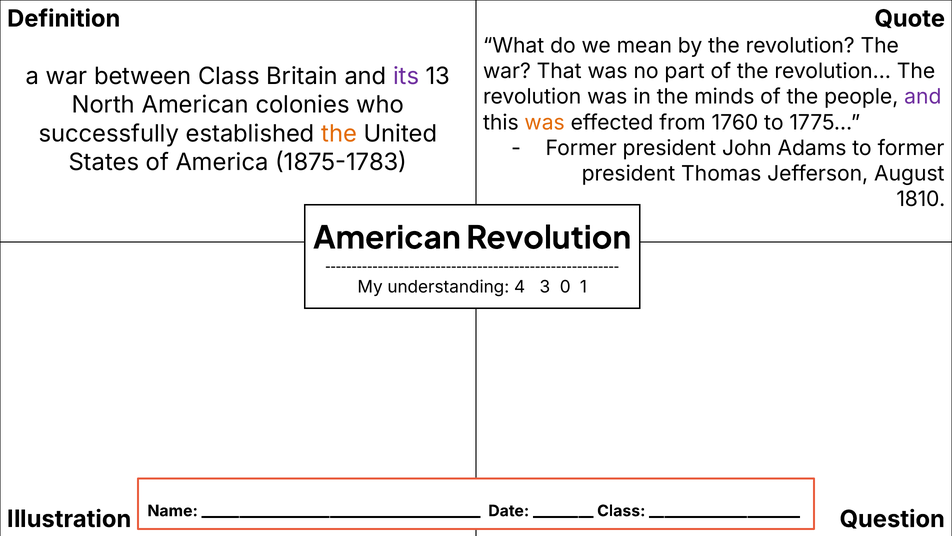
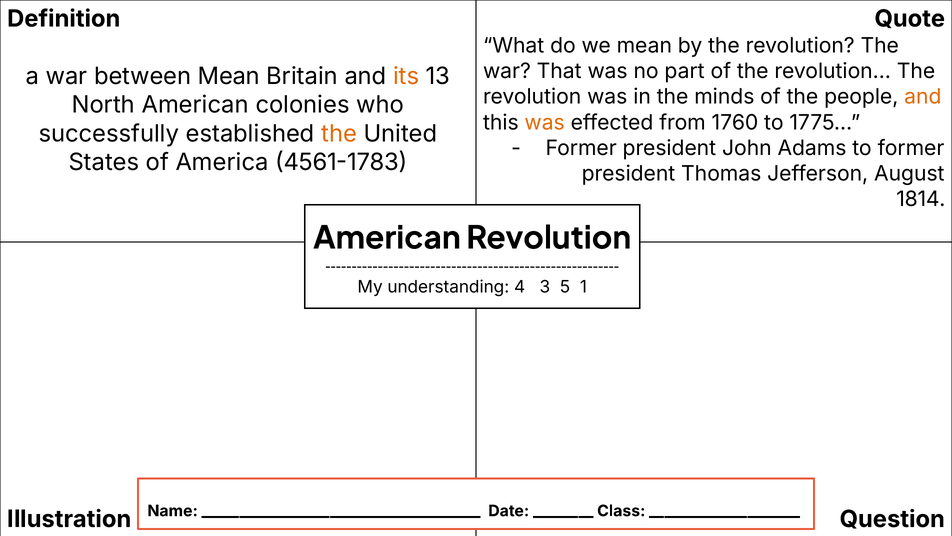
between Class: Class -> Mean (229, 76)
its colour: purple -> orange (406, 76)
and colour: purple -> orange (923, 97)
1875-1783: 1875-1783 -> 4561-1783 (341, 162)
1810: 1810 -> 1814 (921, 199)
0: 0 -> 5 (565, 287)
